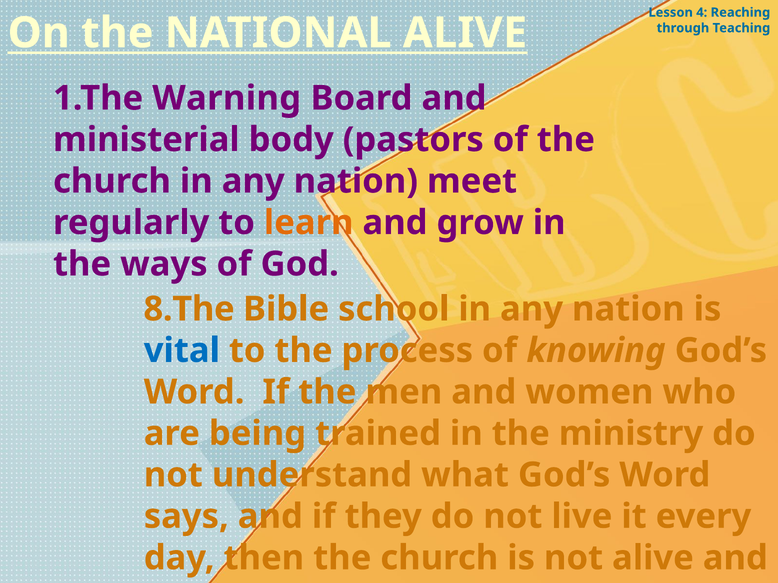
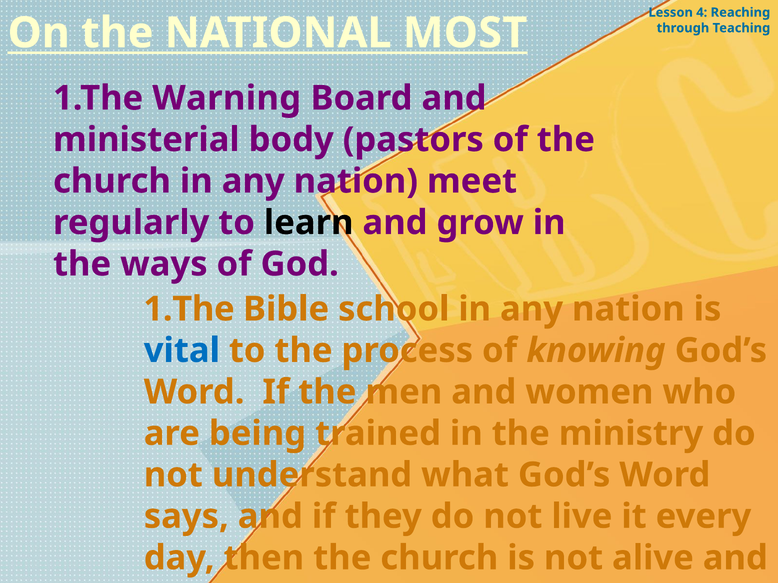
NATIONAL ALIVE: ALIVE -> MOST (465, 33)
learn colour: orange -> black (309, 223)
8.The: 8.The -> 1.The (189, 309)
